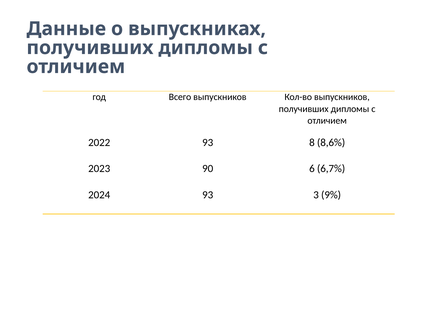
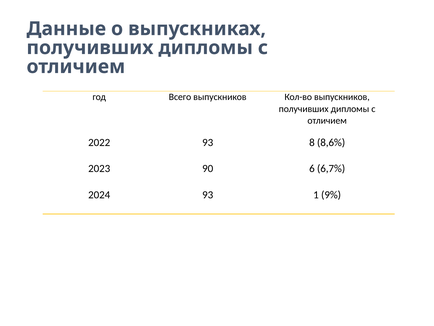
3: 3 -> 1 (316, 194)
